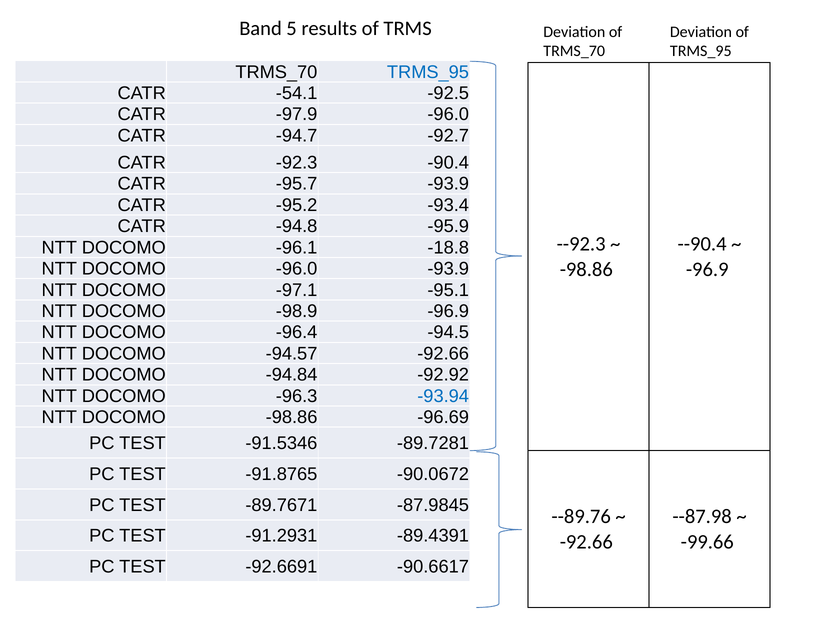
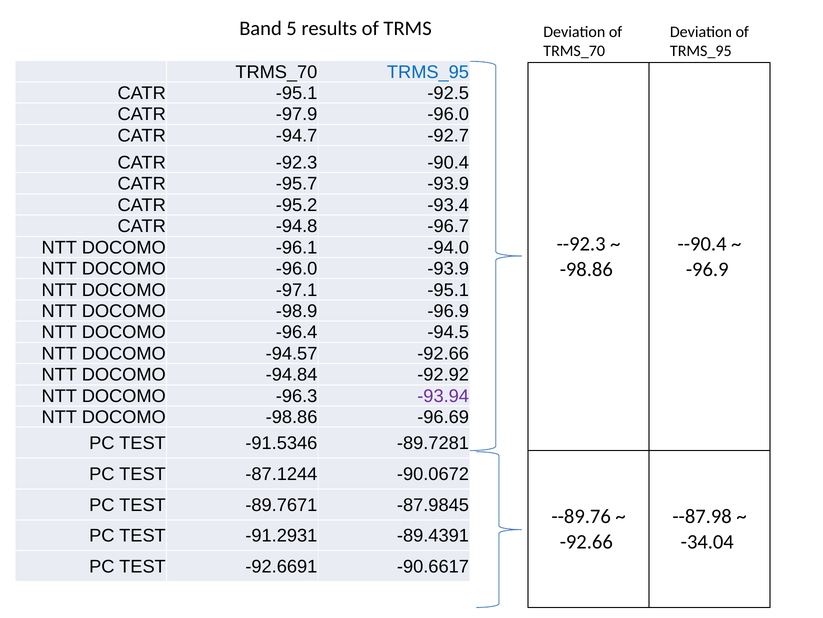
CATR -54.1: -54.1 -> -95.1 (297, 93)
-95.9: -95.9 -> -96.7 (448, 226)
-18.8: -18.8 -> -94.0 (448, 247)
-93.94 colour: blue -> purple (443, 396)
-91.8765: -91.8765 -> -87.1244 (281, 474)
-99.66: -99.66 -> -34.04 (707, 541)
